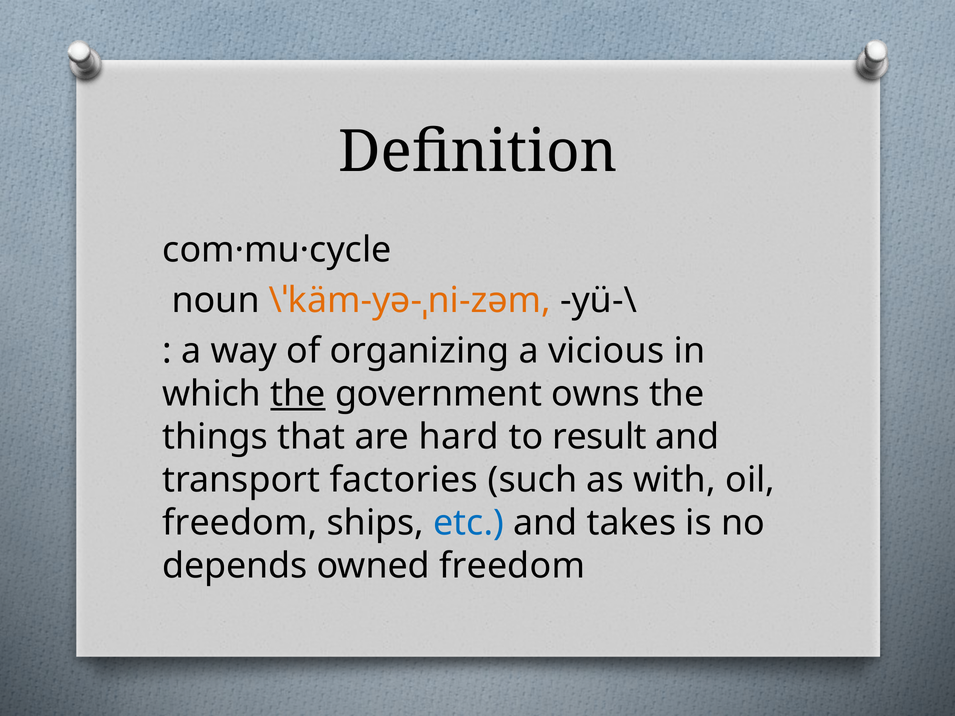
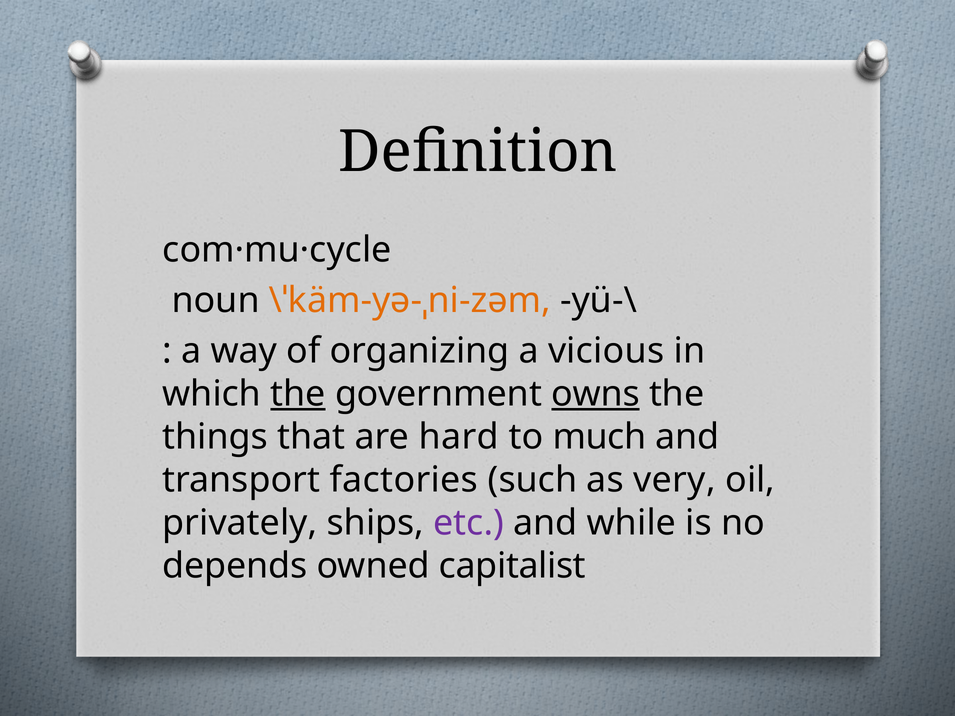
owns underline: none -> present (596, 394)
result: result -> much (600, 437)
with: with -> very (674, 480)
freedom: freedom -> privately (240, 523)
etc colour: blue -> purple (469, 523)
takes: takes -> while (631, 523)
owned freedom: freedom -> capitalist (512, 566)
